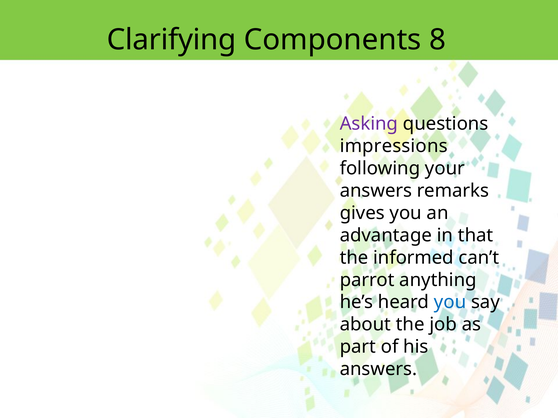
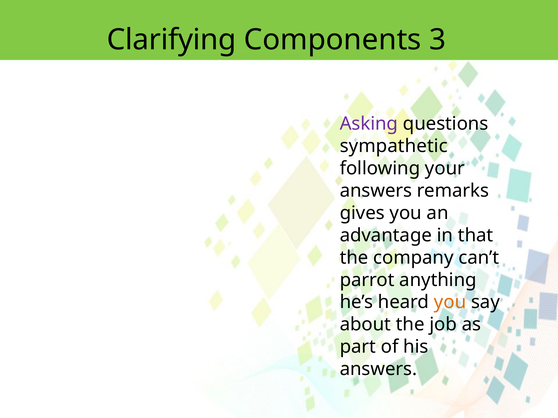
8: 8 -> 3 (437, 40)
impressions: impressions -> sympathetic (394, 146)
informed: informed -> company (413, 258)
you colour: blue -> orange (450, 303)
